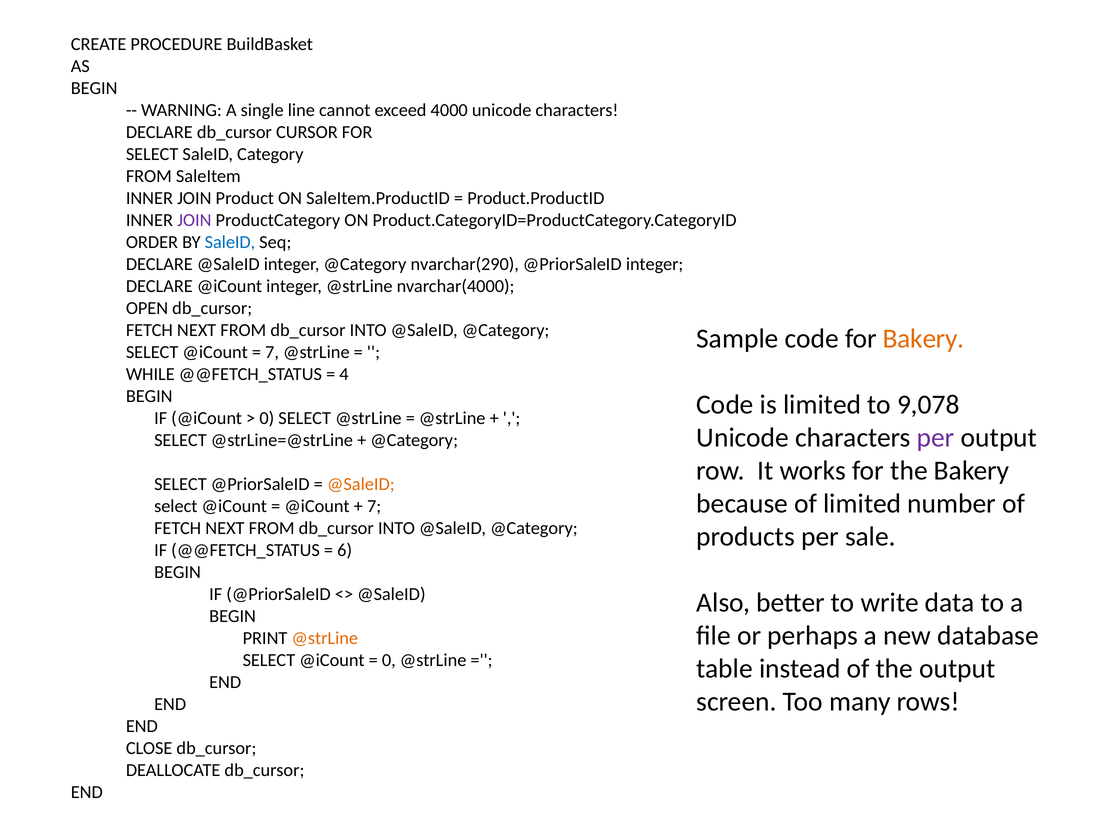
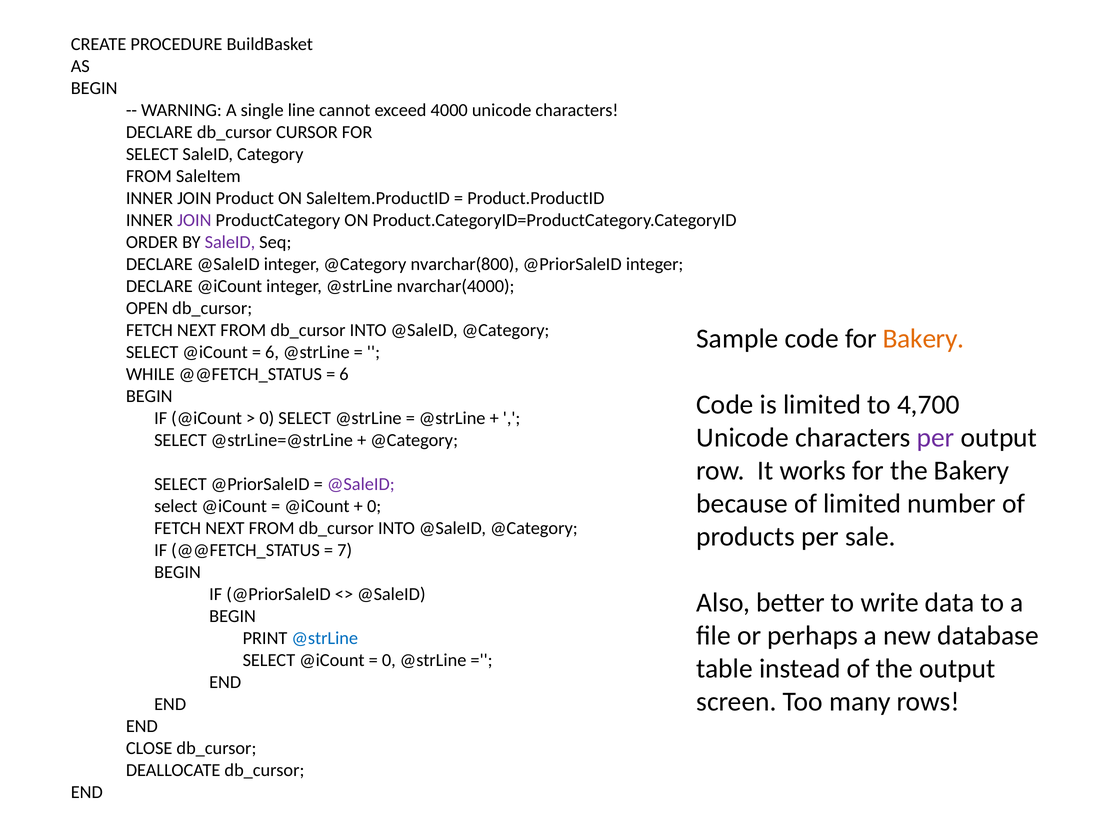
SaleID colour: blue -> purple (230, 243)
nvarchar(290: nvarchar(290 -> nvarchar(800 (465, 265)
7: 7 -> 6 (272, 353)
4: 4 -> 6 (344, 375)
9,078: 9,078 -> 4,700 (928, 405)
@SaleID colour: orange -> purple (361, 485)
7: 7 -> 0 (374, 507)
6: 6 -> 7 (345, 551)
@strLine colour: orange -> blue (325, 639)
